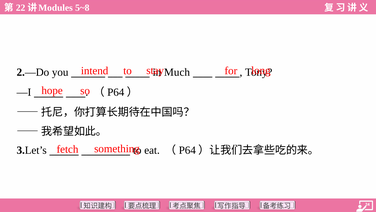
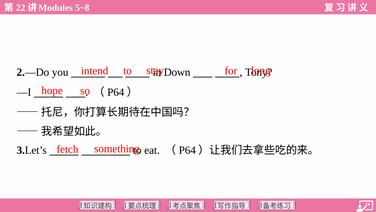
Much: Much -> Down (177, 72)
